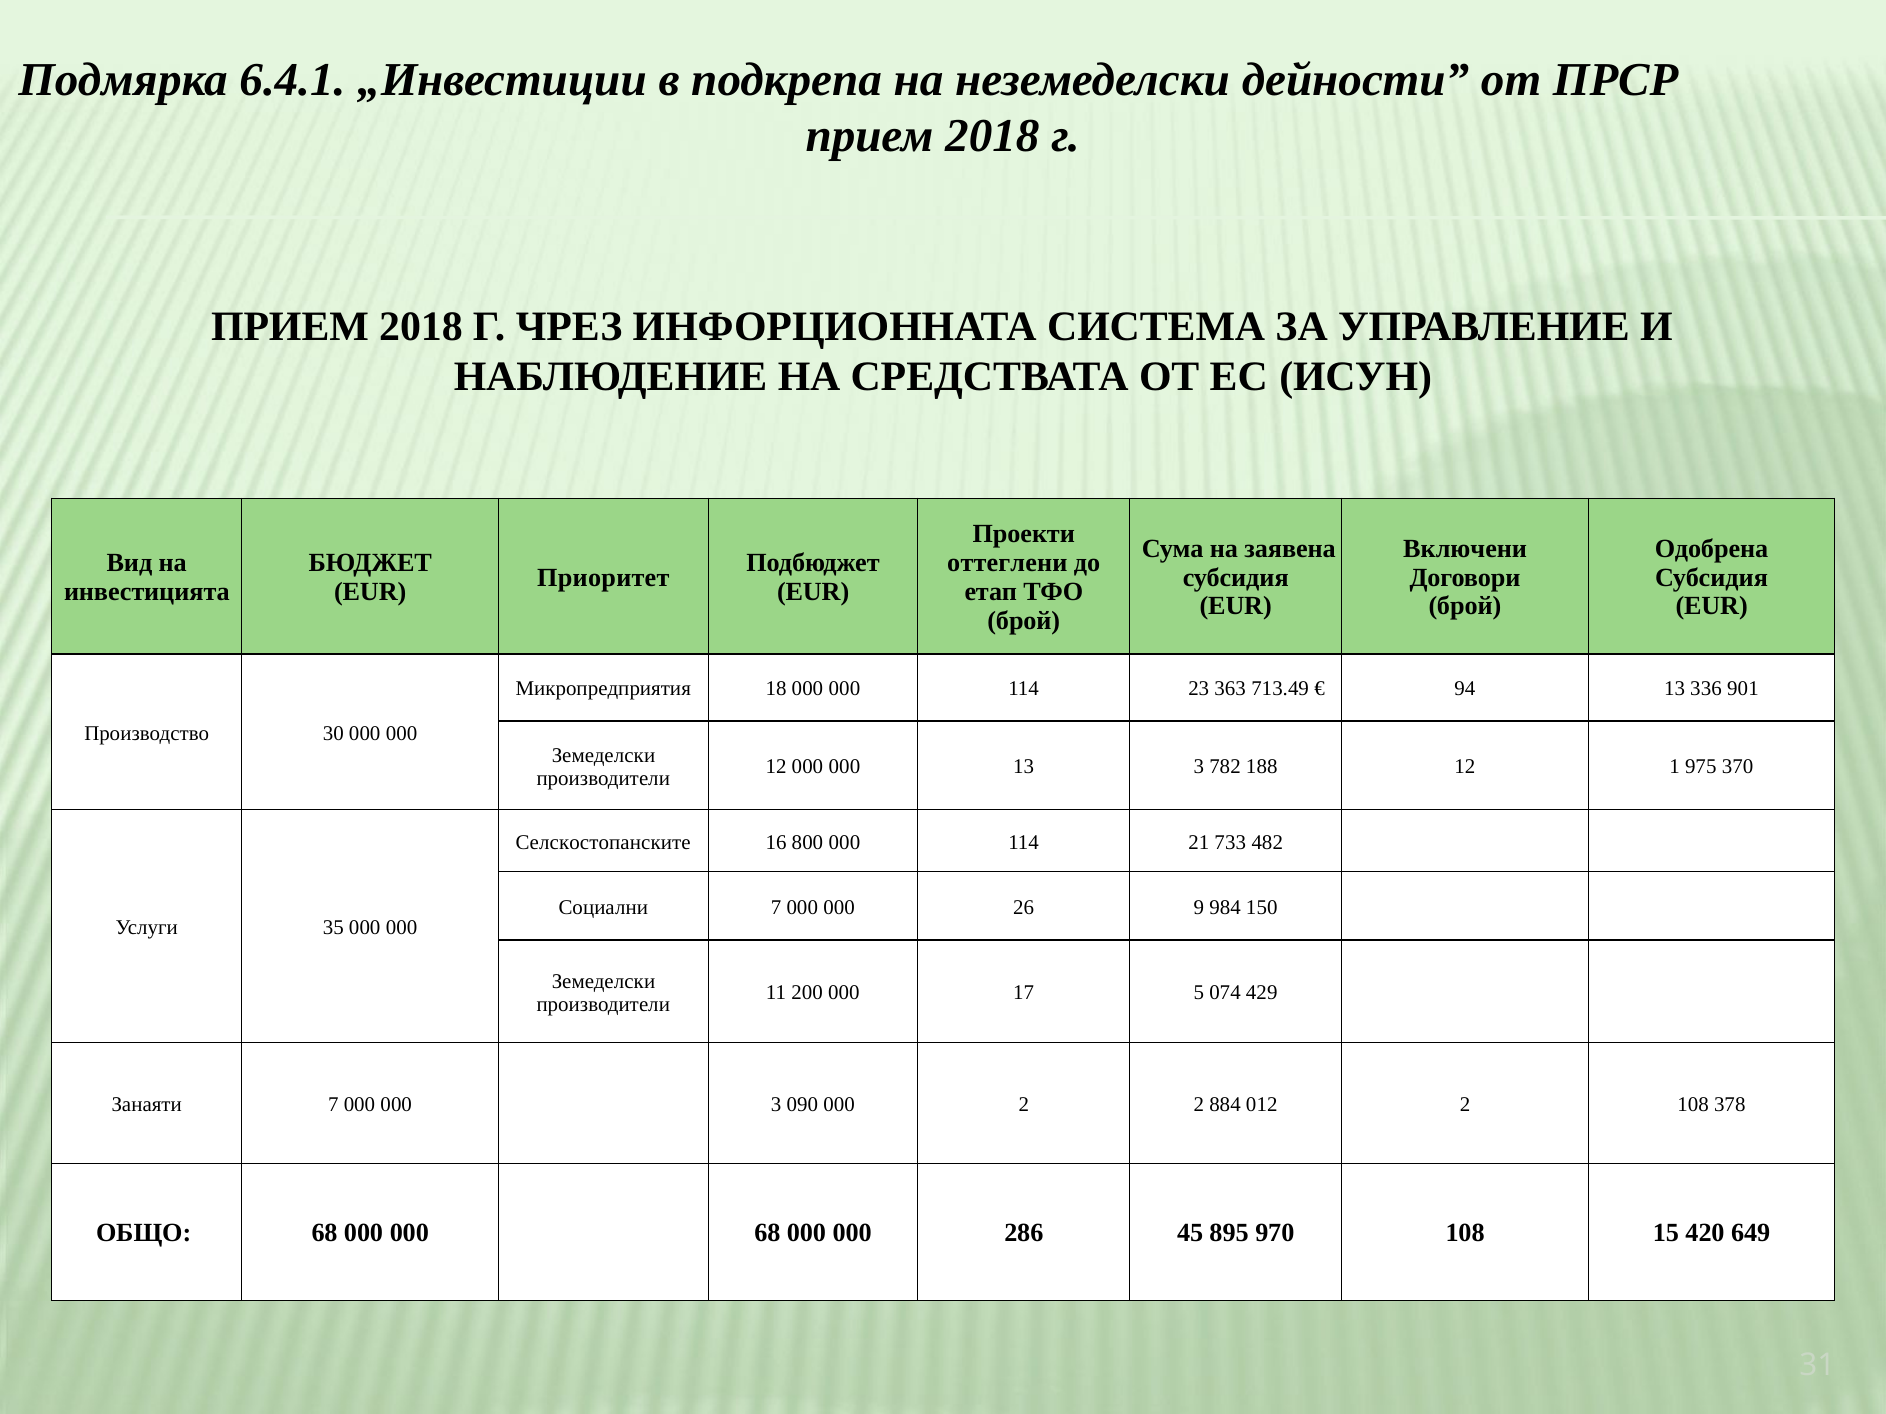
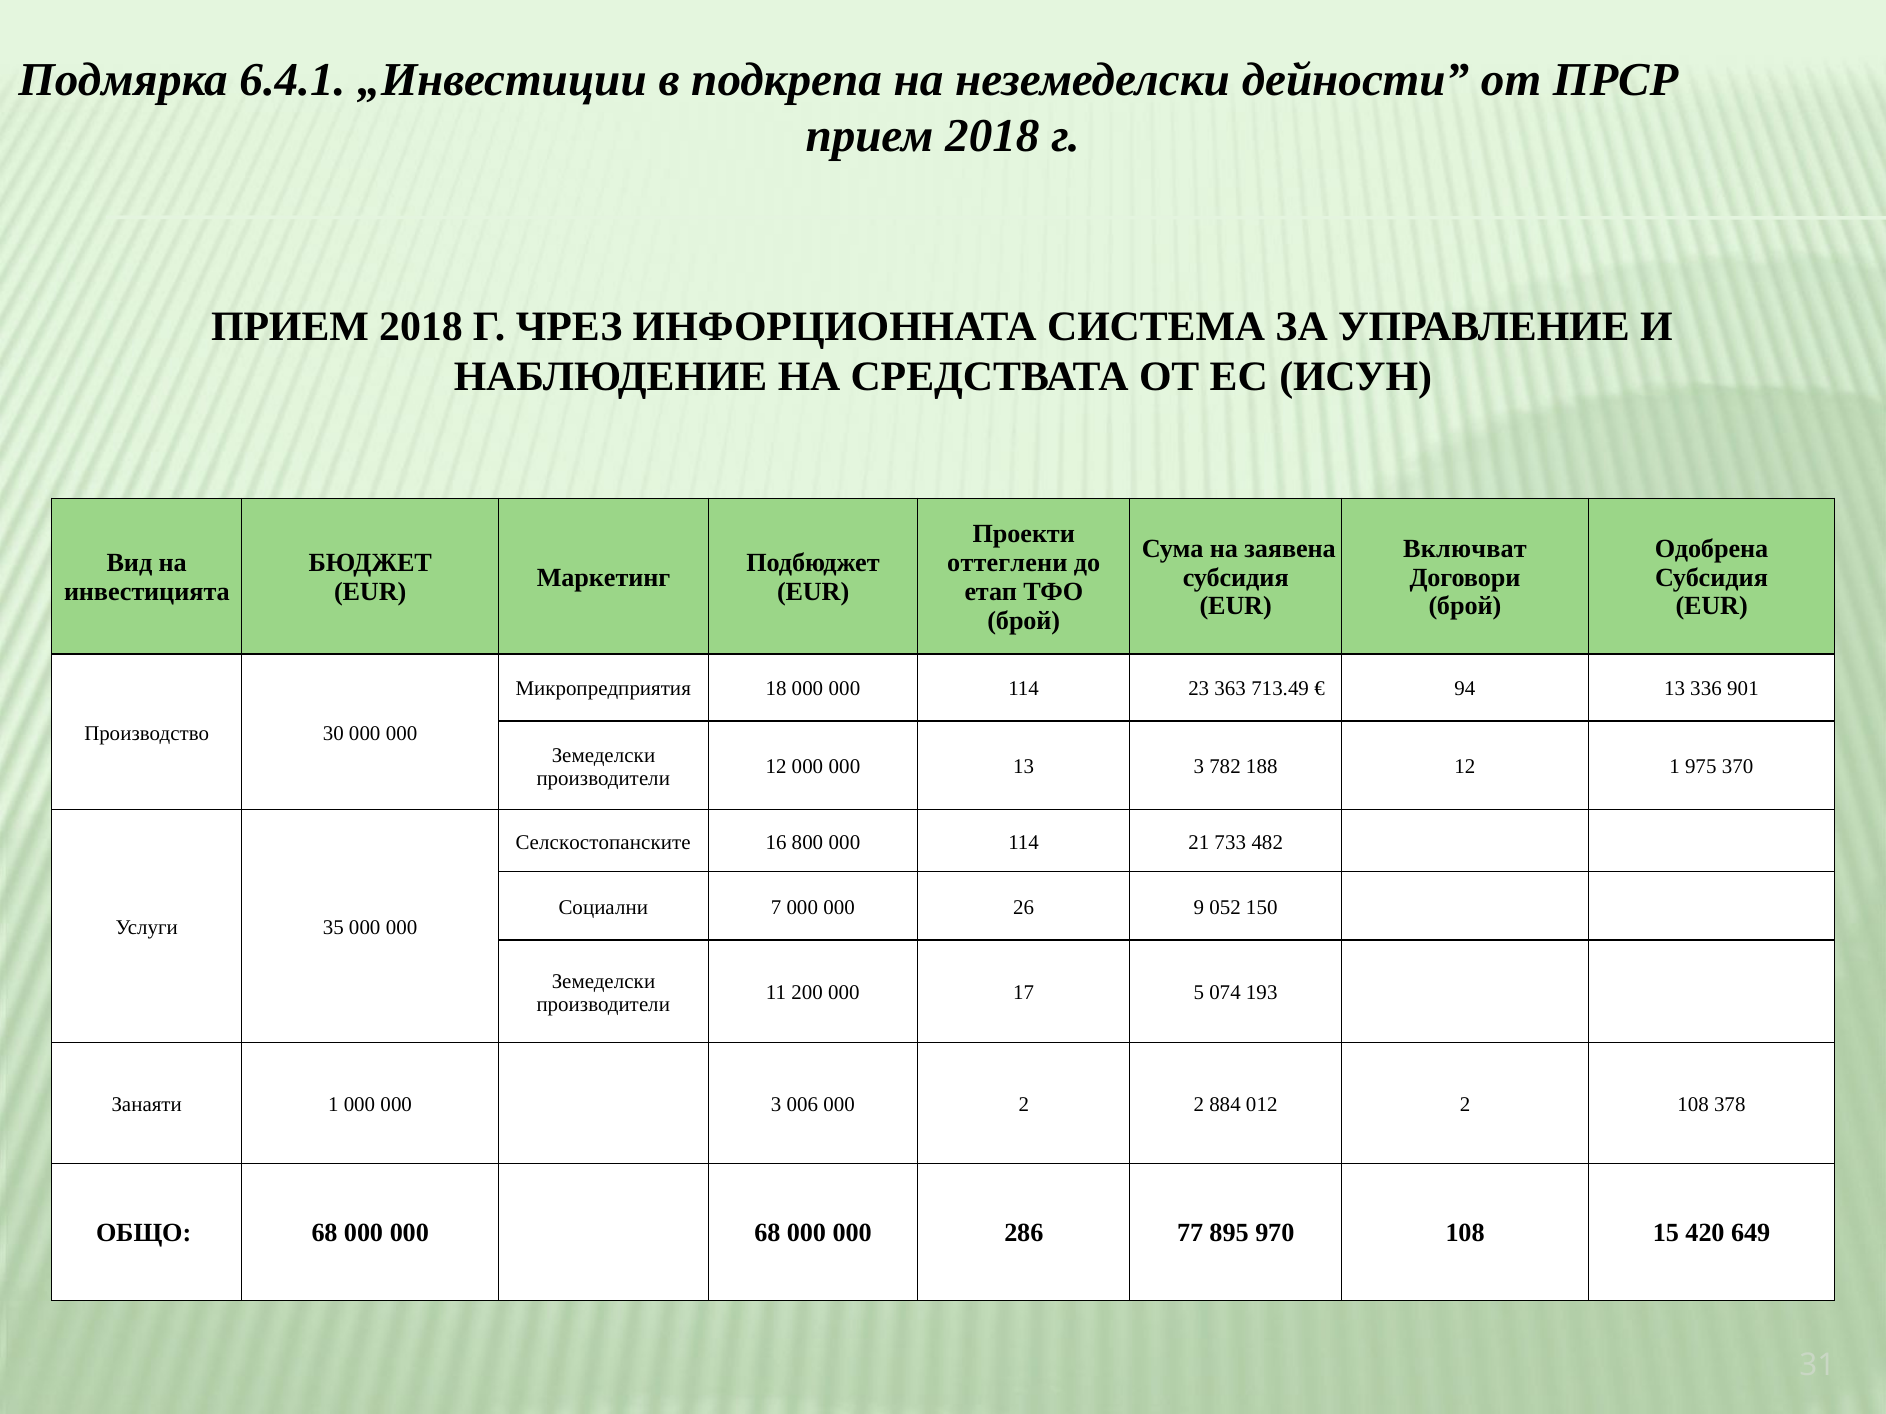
Включени: Включени -> Включват (1465, 549)
Приоритет: Приоритет -> Маркетинг (604, 578)
984: 984 -> 052 (1225, 908)
429: 429 -> 193 (1262, 993)
Занаяти 7: 7 -> 1 (333, 1105)
090: 090 -> 006 (802, 1105)
45: 45 -> 77 (1190, 1234)
